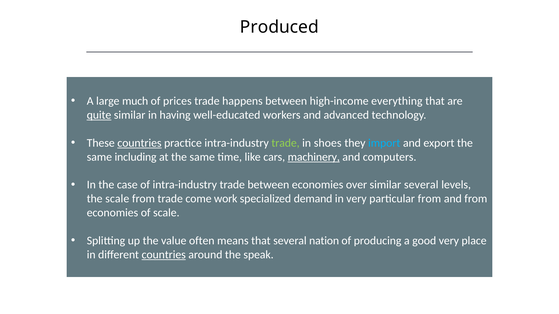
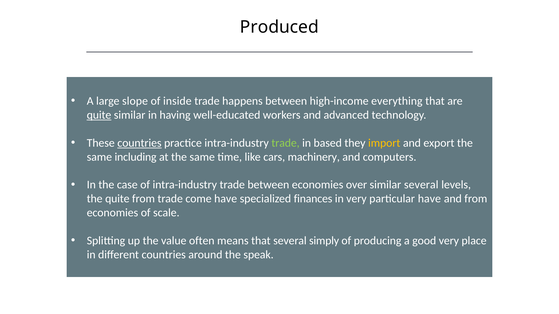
much: much -> slope (135, 101)
prices: prices -> inside (177, 101)
shoes: shoes -> based (328, 143)
import colour: light blue -> yellow (384, 143)
machinery underline: present -> none (314, 157)
the scale: scale -> quite (117, 199)
come work: work -> have (226, 199)
demand: demand -> finances (313, 199)
particular from: from -> have (429, 199)
nation: nation -> simply (324, 241)
countries underline: present -> none (164, 255)
